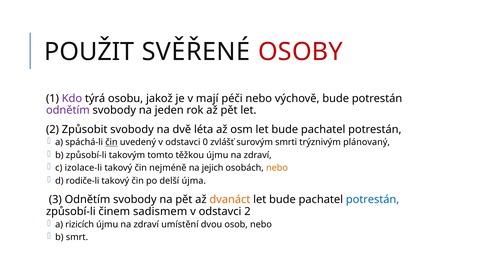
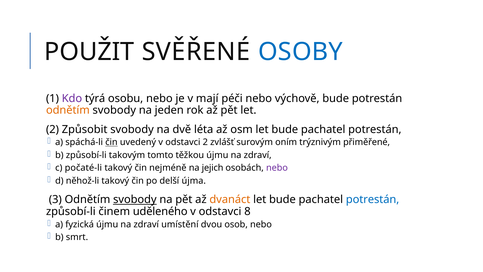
OSOBY colour: red -> blue (300, 52)
osobu jakož: jakož -> nebo (159, 98)
odnětím colour: purple -> orange (68, 110)
odstavci 0: 0 -> 2 (205, 142)
smrti: smrti -> oním (286, 142)
plánovaný: plánovaný -> přiměřené (367, 142)
izolace-li: izolace-li -> počaté-li (83, 168)
nebo colour: orange -> purple (277, 168)
rodiče-li: rodiče-li -> něhož-li (83, 181)
svobody underline: none -> present (135, 199)
sadismem: sadismem -> uděleného (160, 211)
odstavci 2: 2 -> 8 (247, 211)
rizicích: rizicích -> fyzická (80, 224)
